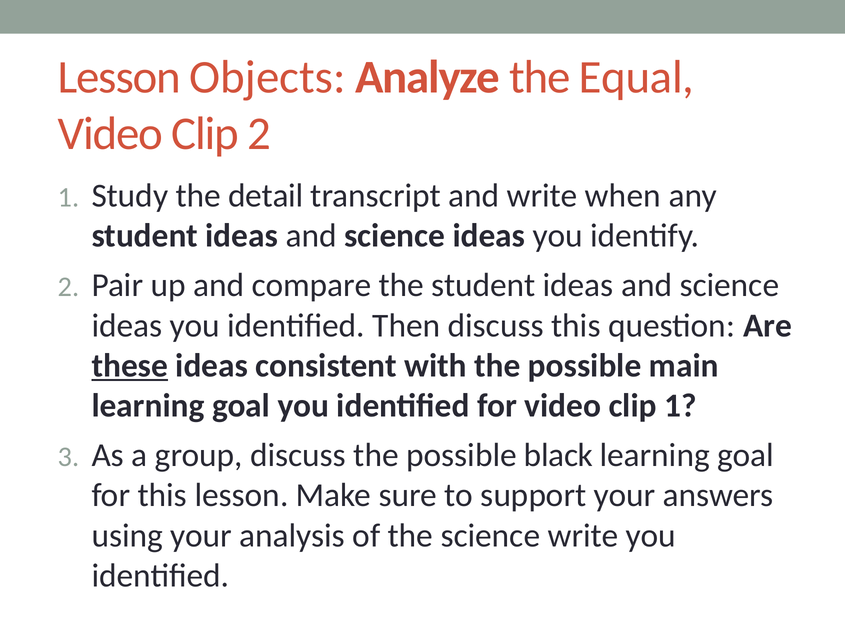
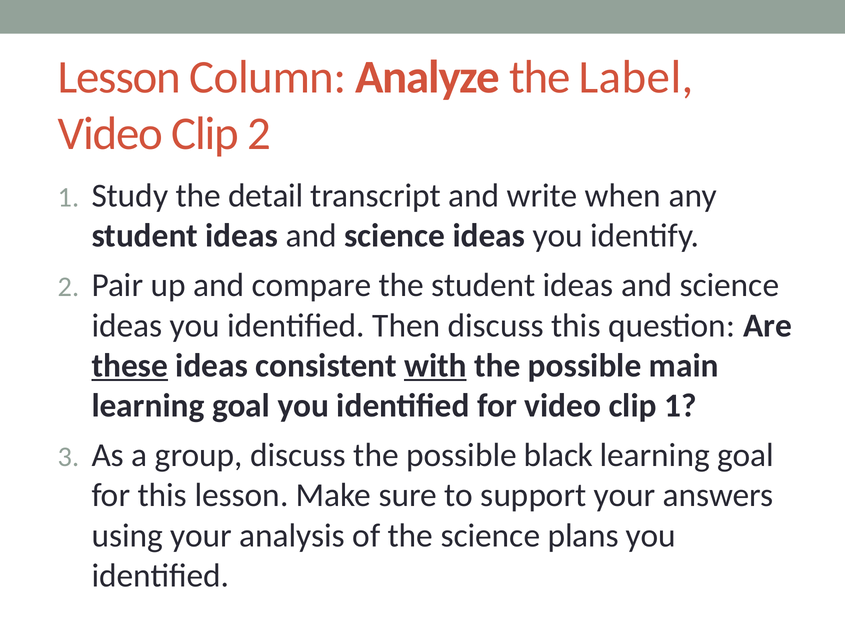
Objects: Objects -> Column (268, 77)
Equal: Equal -> Label (636, 77)
with underline: none -> present (435, 365)
science write: write -> plans (583, 535)
